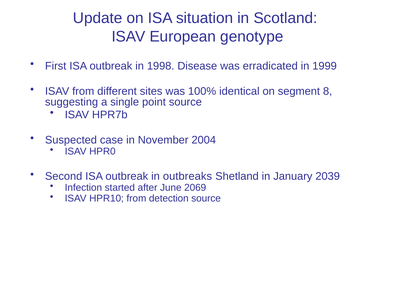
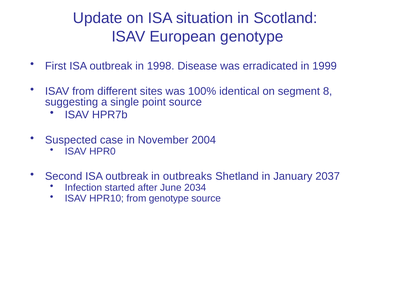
2039: 2039 -> 2037 (328, 176)
2069: 2069 -> 2034 (195, 188)
from detection: detection -> genotype (169, 199)
